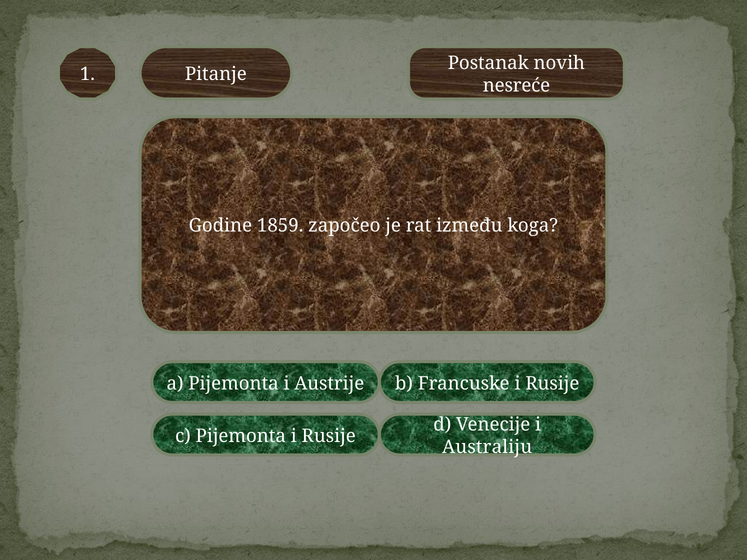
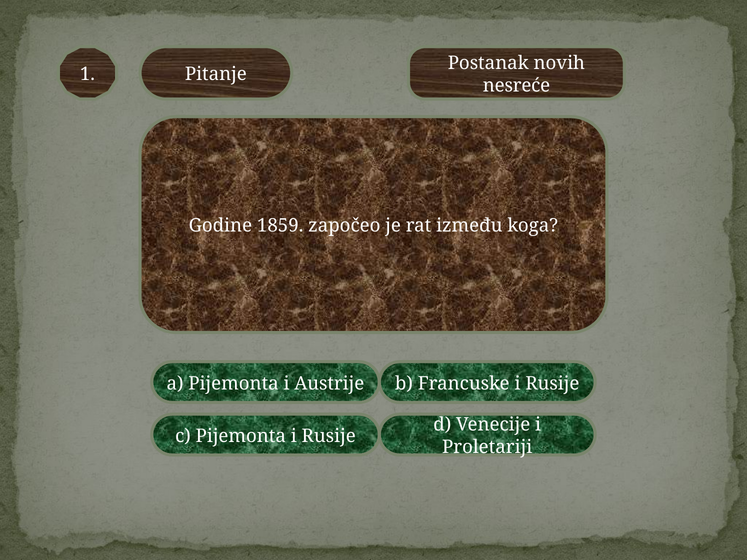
Australiju: Australiju -> Proletariji (487, 447)
